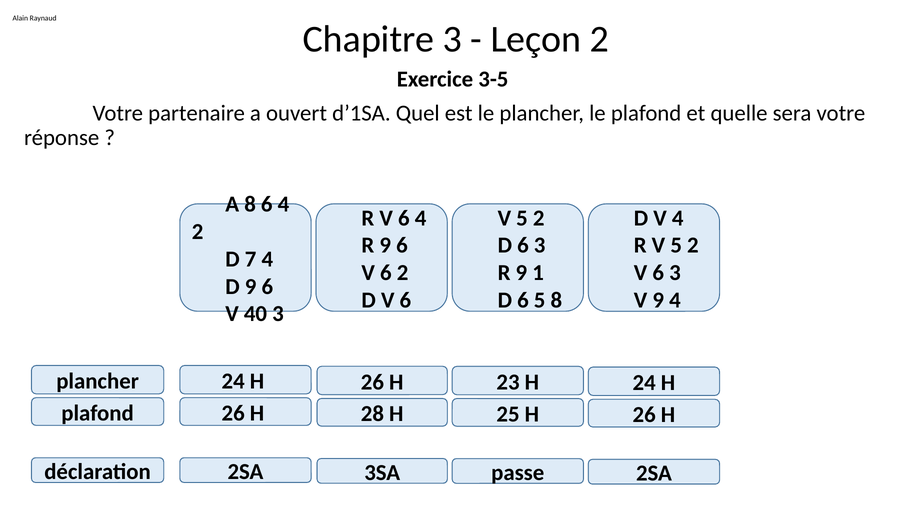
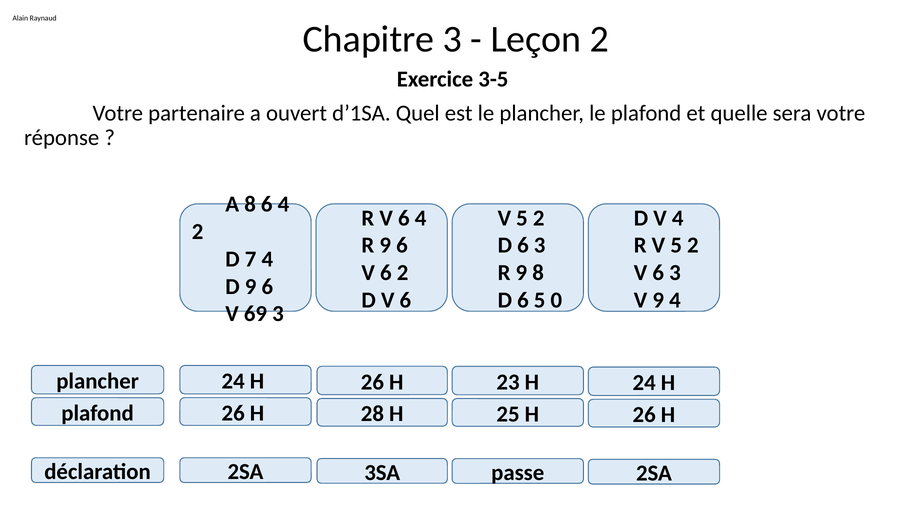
9 1: 1 -> 8 (538, 273)
5 8: 8 -> 0 (556, 300)
40: 40 -> 69 (255, 314)
